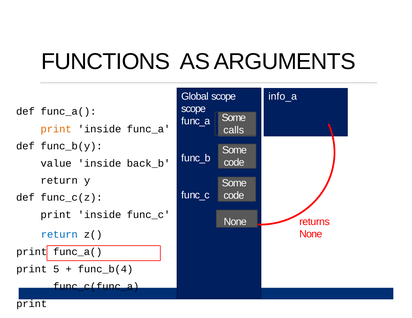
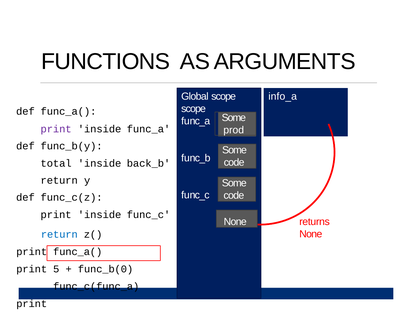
print colour: orange -> purple (56, 129)
calls: calls -> prod (234, 130)
value: value -> total (56, 163)
func_b(4: func_b(4 -> func_b(0 (105, 269)
